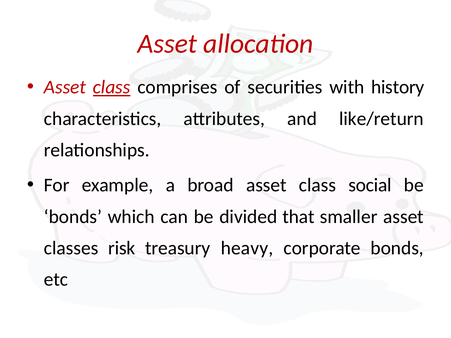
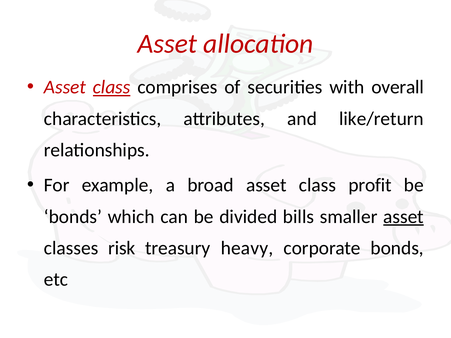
history: history -> overall (398, 87)
social: social -> profit (370, 185)
that: that -> bills (299, 217)
asset underline: none -> present (404, 217)
